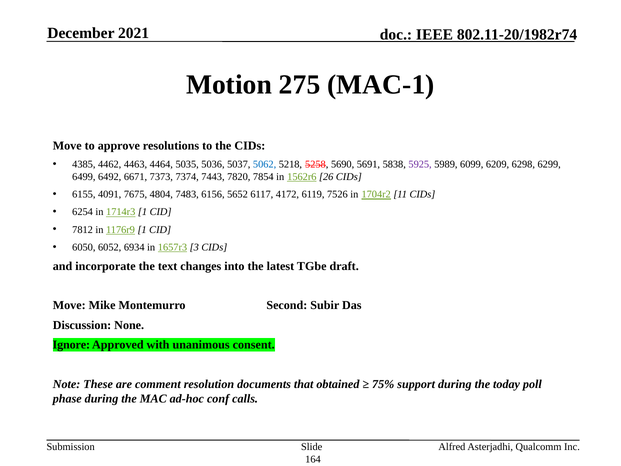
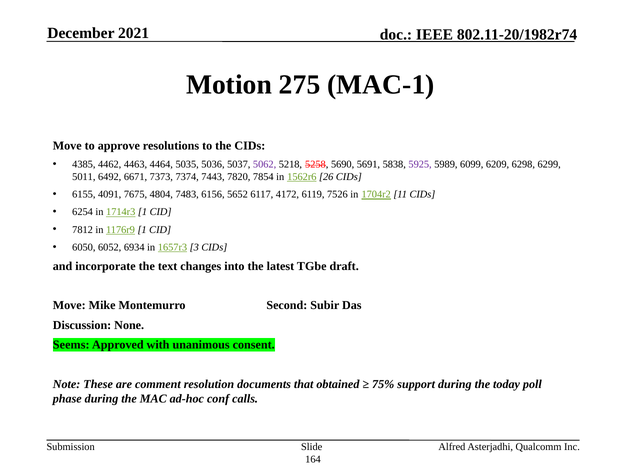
5062 colour: blue -> purple (265, 164)
6499: 6499 -> 5011 (84, 177)
Ignore: Ignore -> Seems (71, 345)
